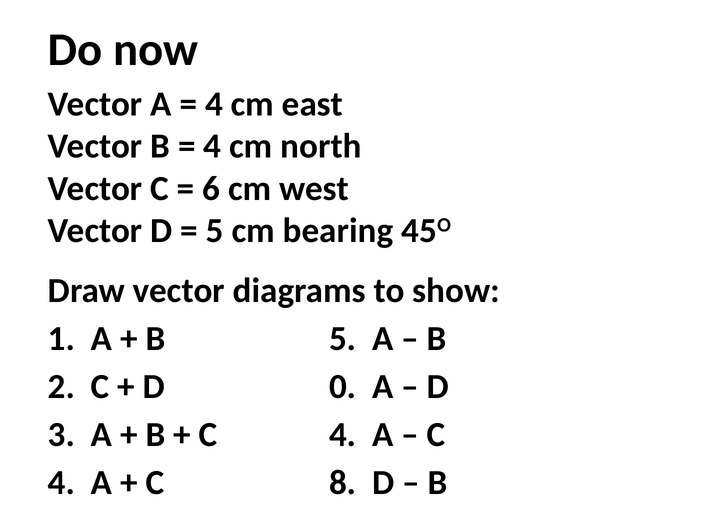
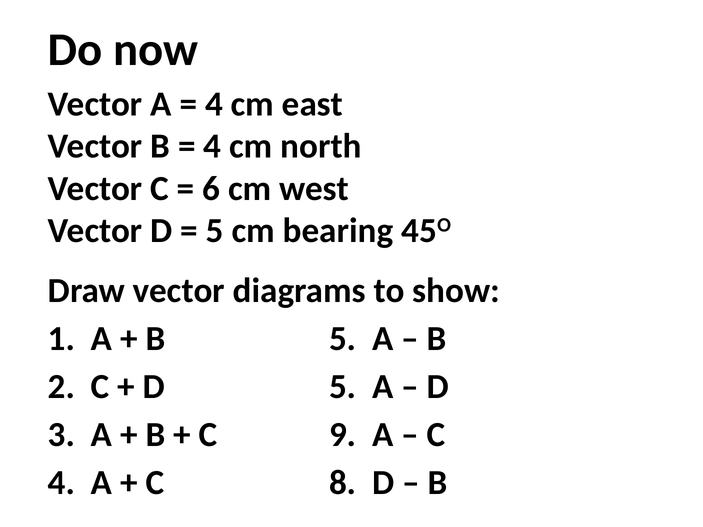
D 0: 0 -> 5 (343, 387)
4: 4 -> 9 (343, 435)
